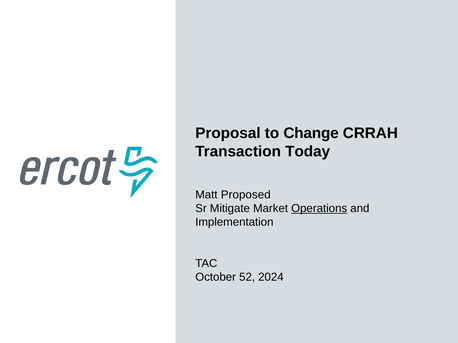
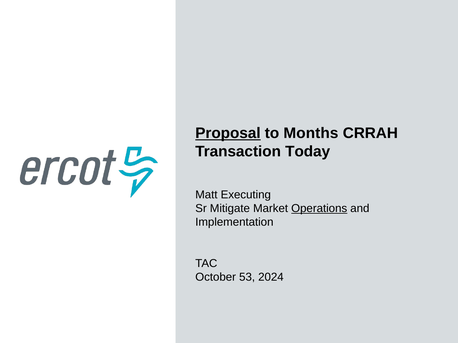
Proposal underline: none -> present (228, 133)
Change: Change -> Months (311, 133)
Proposed: Proposed -> Executing (246, 195)
52: 52 -> 53 (247, 277)
